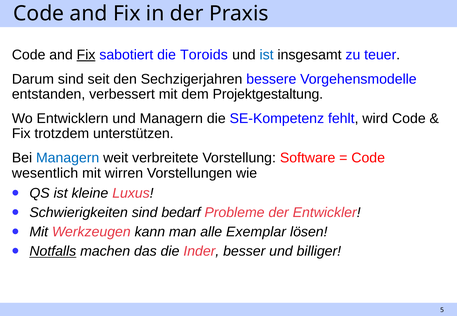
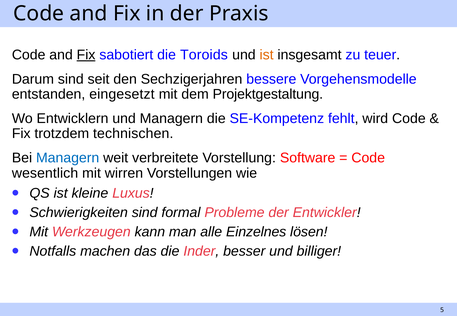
ist colour: blue -> orange (267, 55)
verbessert: verbessert -> eingesetzt (122, 94)
unterstützen: unterstützen -> technischen (133, 134)
bedarf: bedarf -> formal (181, 213)
Exemplar: Exemplar -> Einzelnes (256, 232)
Notfalls underline: present -> none (53, 252)
